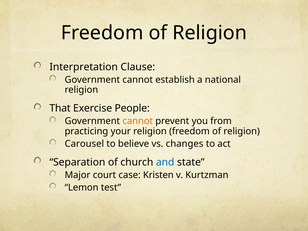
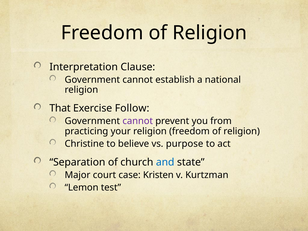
People: People -> Follow (132, 108)
cannot colour: orange -> purple (138, 121)
Carousel: Carousel -> Christine (84, 144)
changes: changes -> purpose (185, 144)
